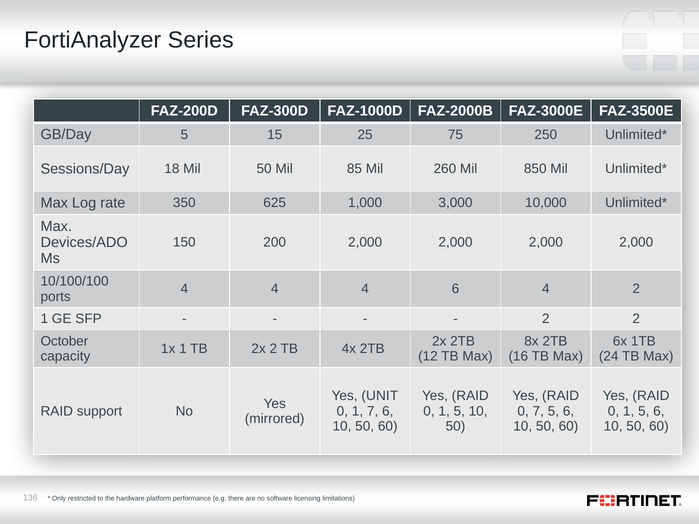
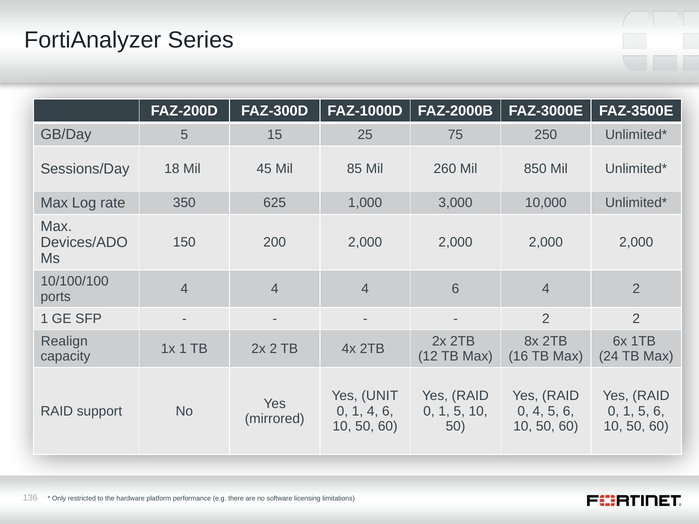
Mil 50: 50 -> 45 (264, 169)
October: October -> Realign (64, 341)
1 7: 7 -> 4 (373, 411)
0 7: 7 -> 4 (538, 411)
